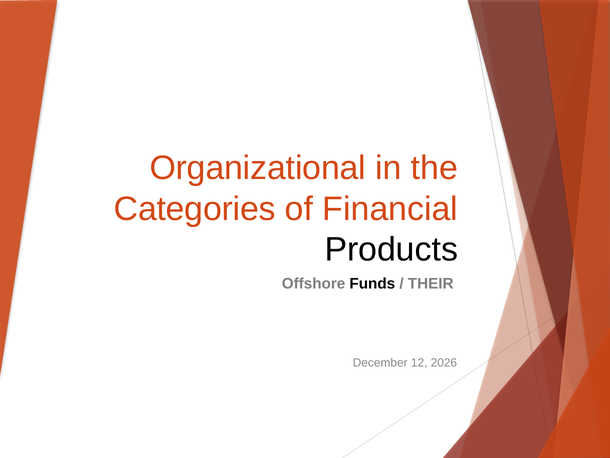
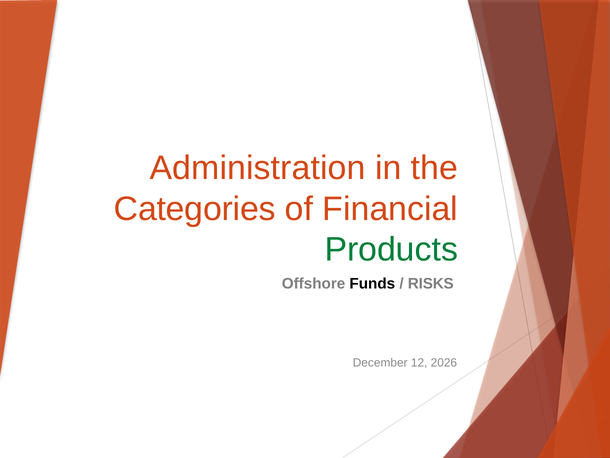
Organizational: Organizational -> Administration (258, 168)
Products colour: black -> green (391, 249)
THEIR: THEIR -> RISKS (431, 283)
